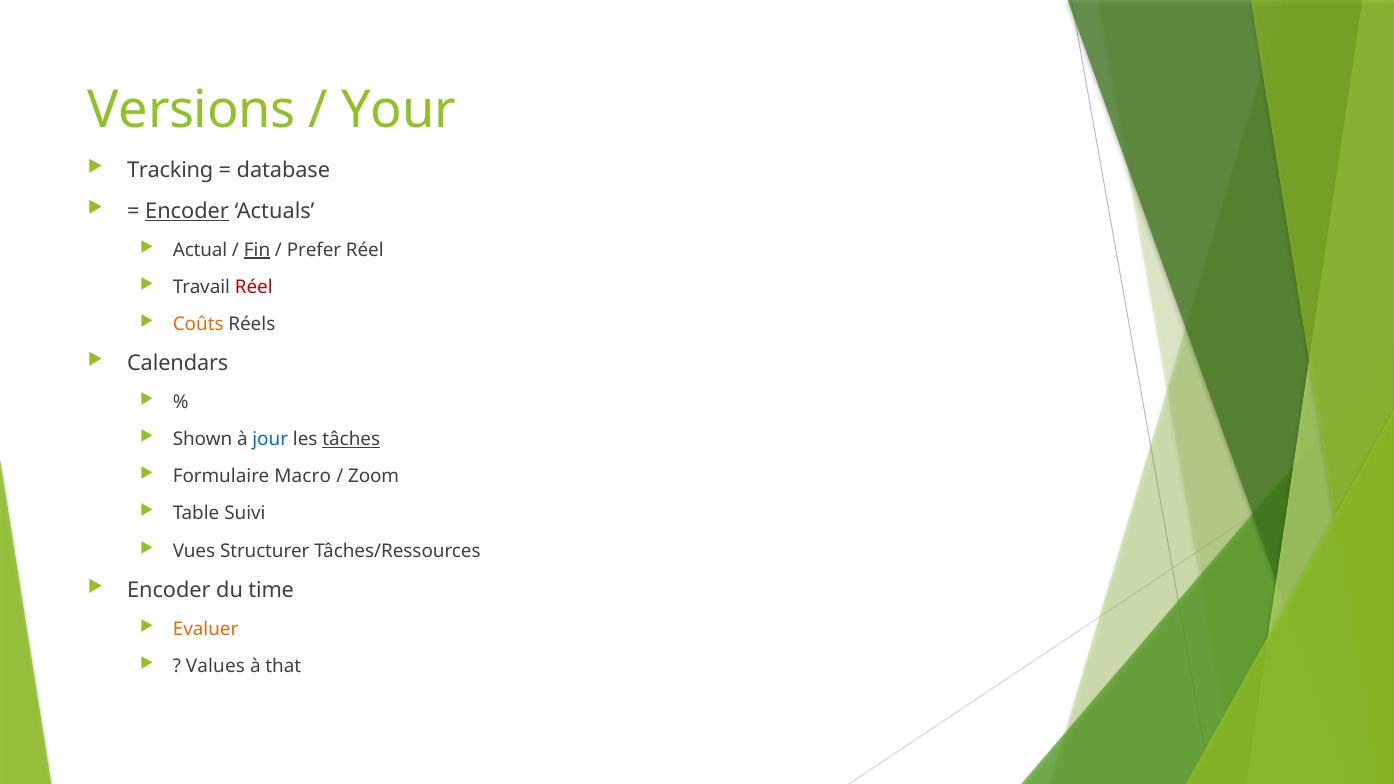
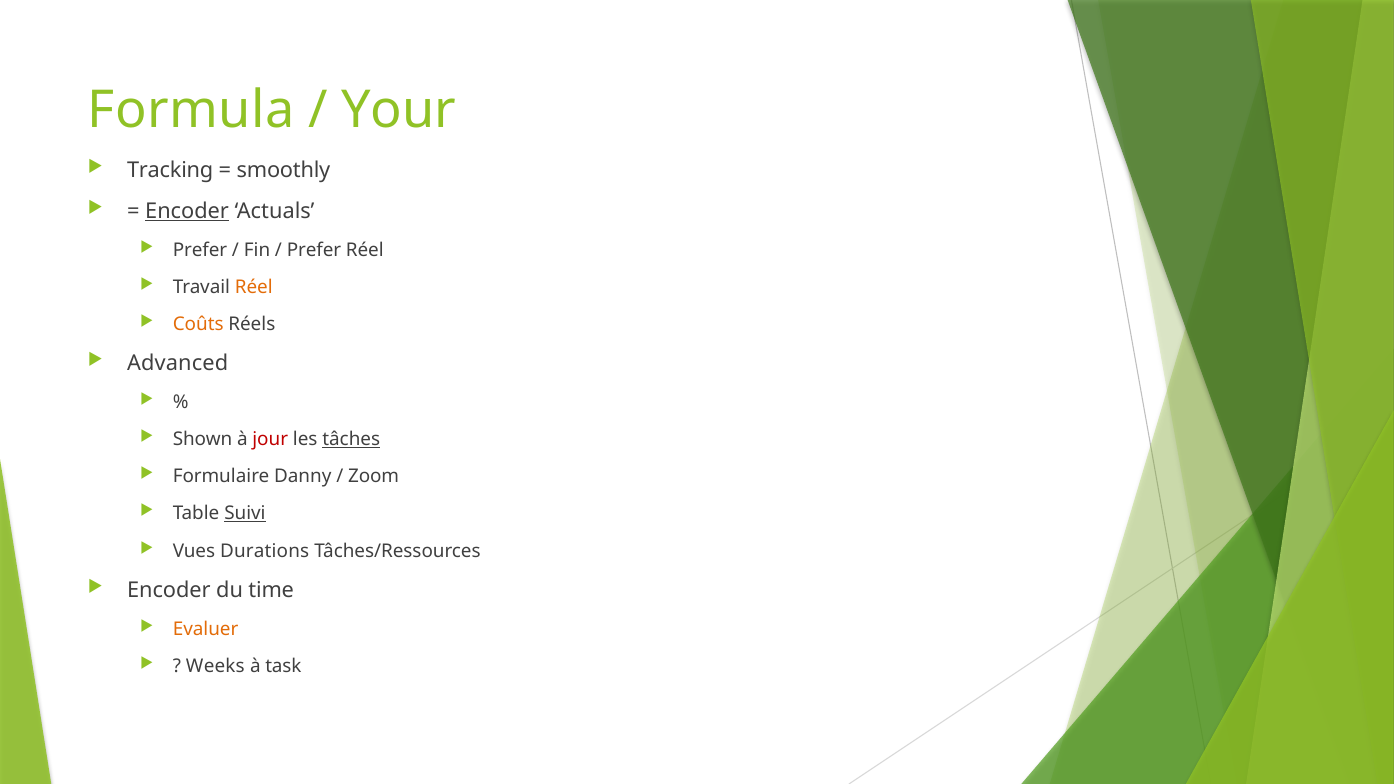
Versions: Versions -> Formula (191, 110)
database: database -> smoothly (283, 171)
Actual: Actual -> Prefer (200, 250)
Fin underline: present -> none (257, 250)
Réel colour: red -> orange (254, 287)
Calendars: Calendars -> Advanced (178, 363)
jour colour: blue -> red (270, 439)
Macro: Macro -> Danny (303, 477)
Suivi underline: none -> present (245, 514)
Structurer: Structurer -> Durations (265, 551)
Values: Values -> Weeks (215, 666)
that: that -> task (283, 666)
